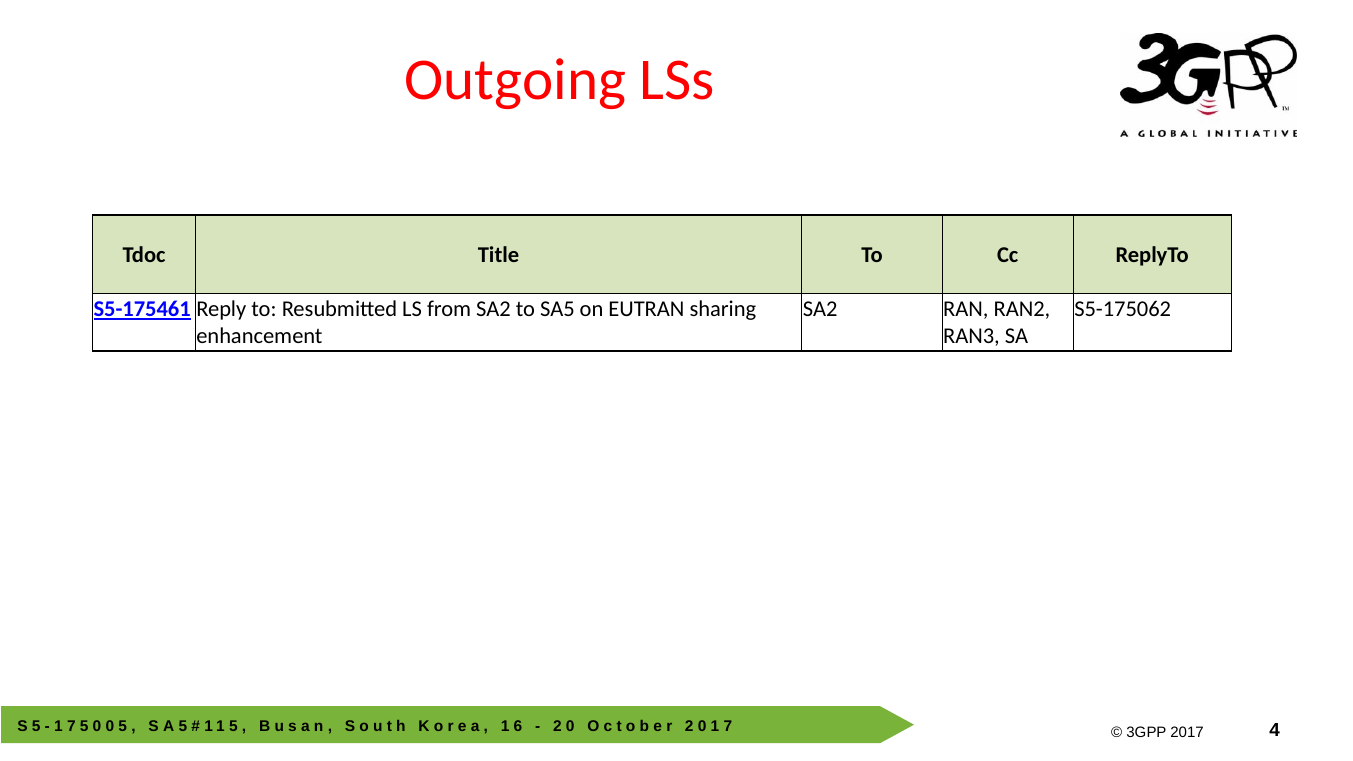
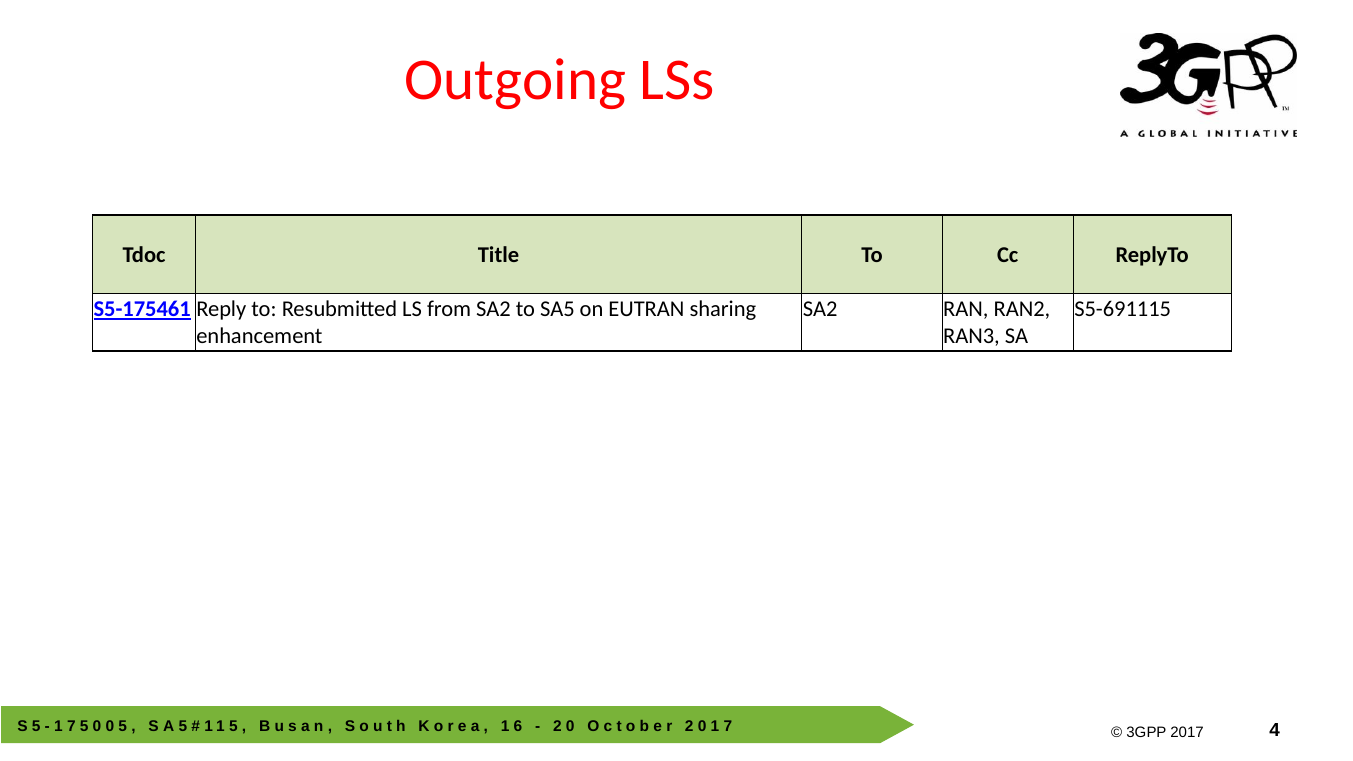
S5-175062: S5-175062 -> S5-691115 (1123, 309)
